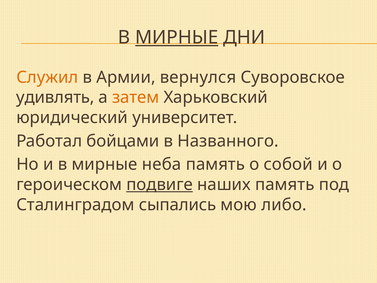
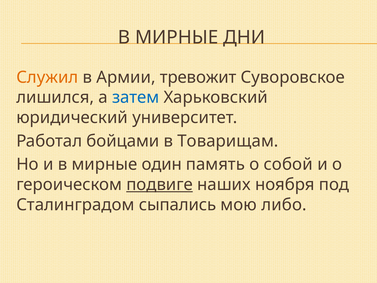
МИРНЫЕ underline: present -> none (177, 37)
вернулся: вернулся -> тревожит (198, 77)
удивлять: удивлять -> лишился (55, 97)
затем colour: orange -> blue (136, 97)
Названного: Названного -> Товарищам (228, 141)
неба: неба -> один (162, 164)
наших память: память -> ноября (285, 184)
